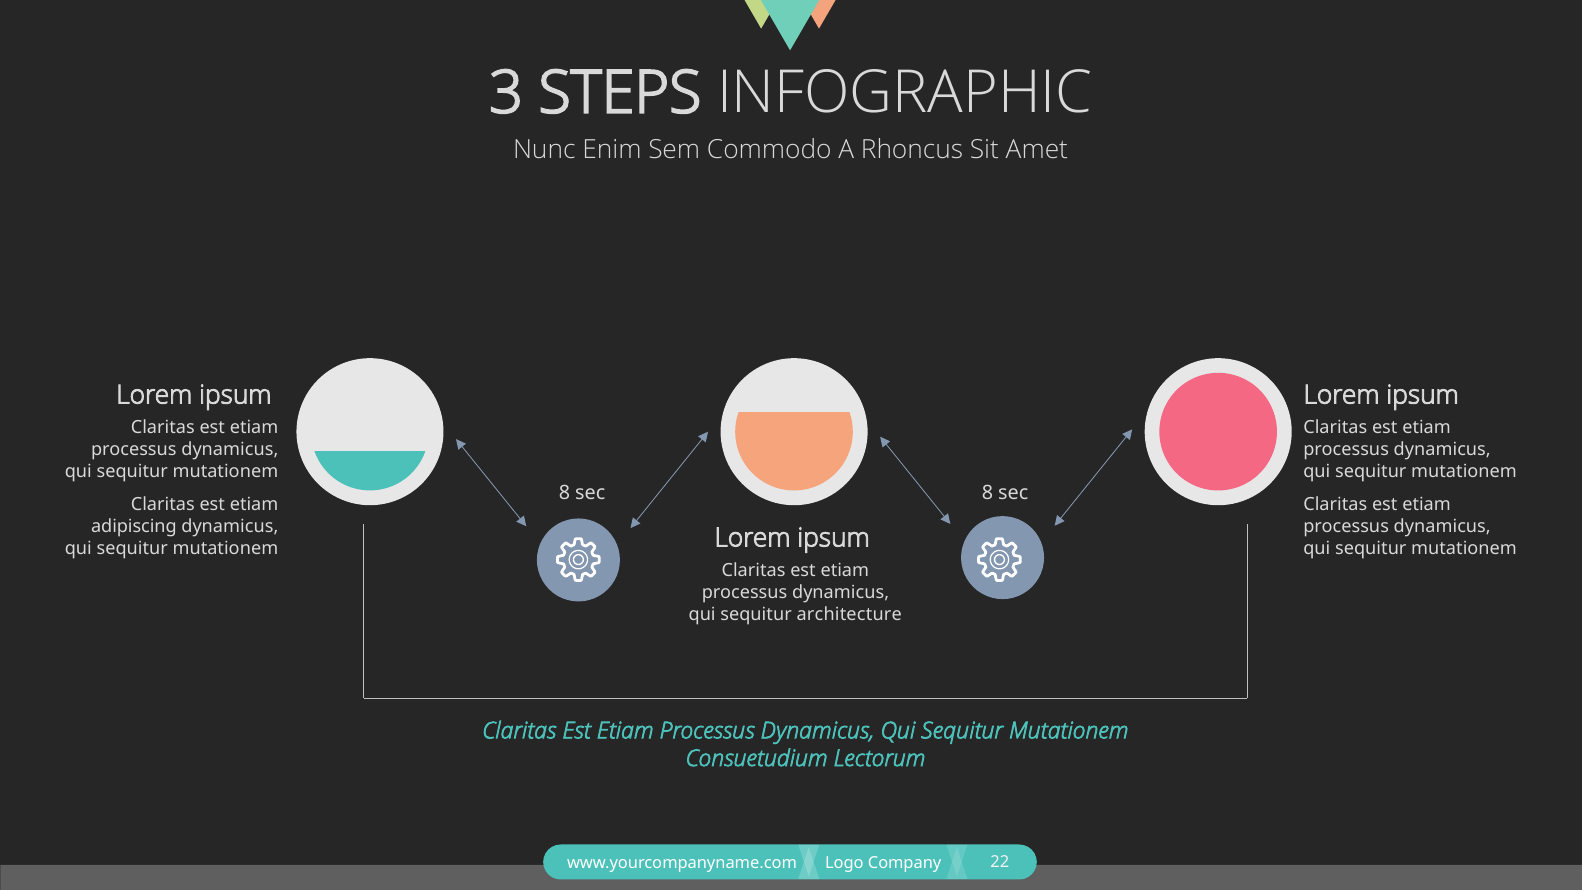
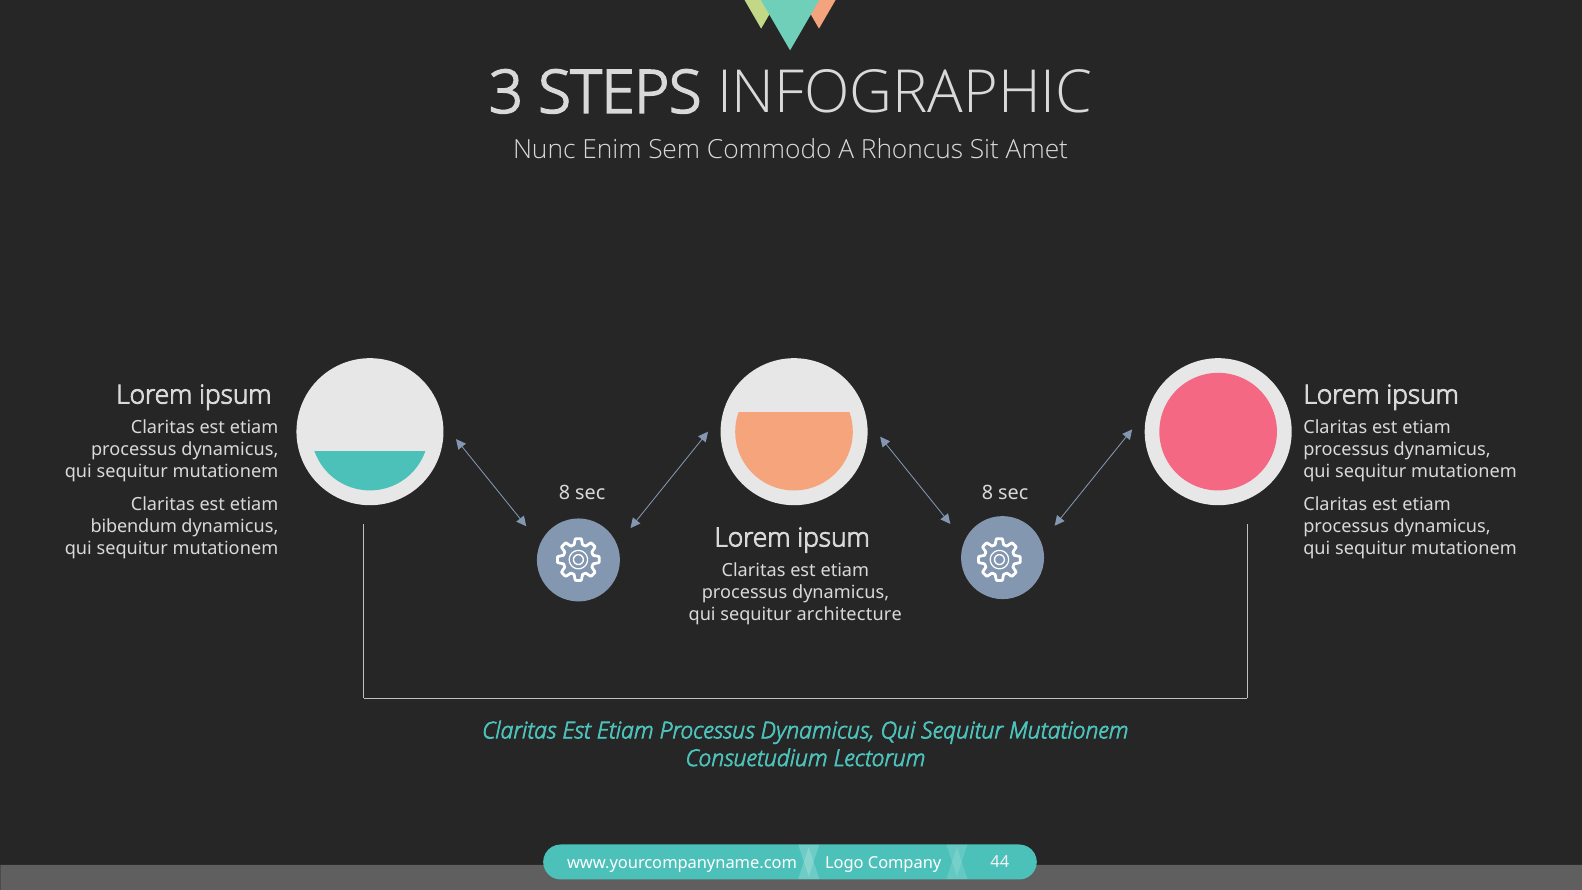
adipiscing: adipiscing -> bibendum (134, 526)
22: 22 -> 44 (1000, 862)
